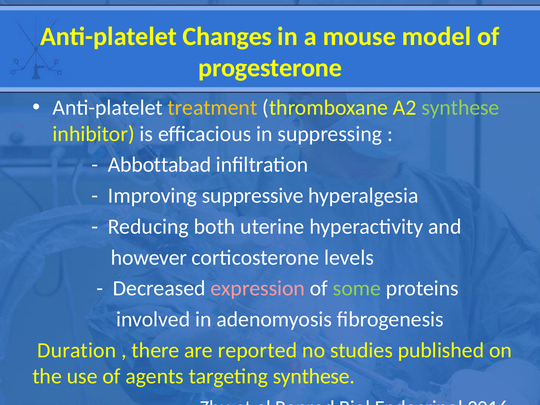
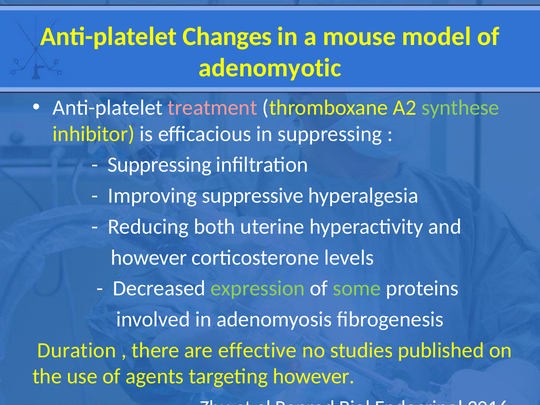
progesterone: progesterone -> adenomyotic (270, 68)
treatment colour: yellow -> pink (212, 108)
Abbottabad: Abbottabad -> Suppressing (160, 165)
expression colour: pink -> light green (258, 288)
reported: reported -> effective (257, 350)
targeting synthese: synthese -> however (314, 376)
